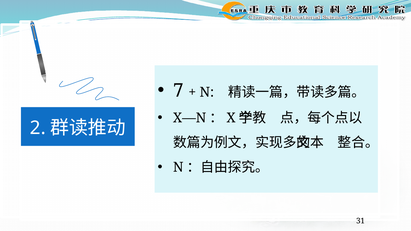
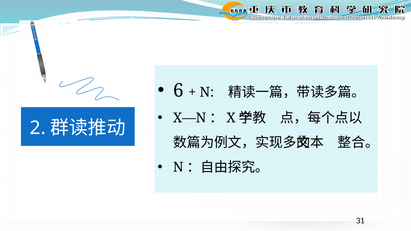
7: 7 -> 6 (178, 91)
